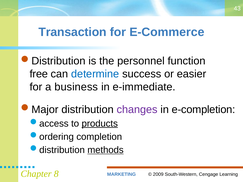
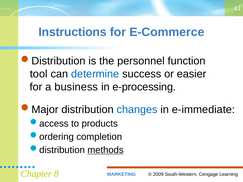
Transaction: Transaction -> Instructions (73, 32)
free: free -> tool (39, 74)
e-immediate: e-immediate -> e-processing (144, 87)
changes colour: purple -> blue (137, 110)
e-completion: e-completion -> e-immediate (203, 110)
products underline: present -> none (100, 124)
